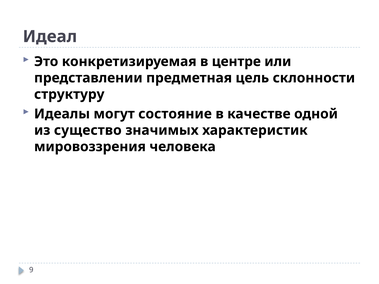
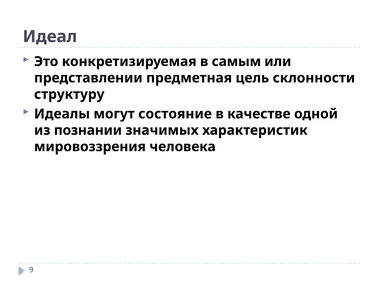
центре: центре -> самым (236, 62)
существо: существо -> познании (88, 130)
